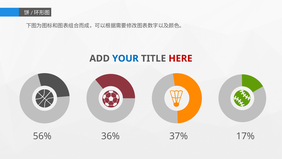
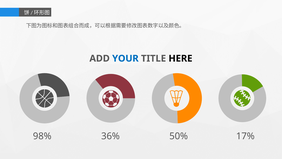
HERE colour: red -> black (180, 58)
56%: 56% -> 98% (42, 136)
37%: 37% -> 50% (179, 136)
